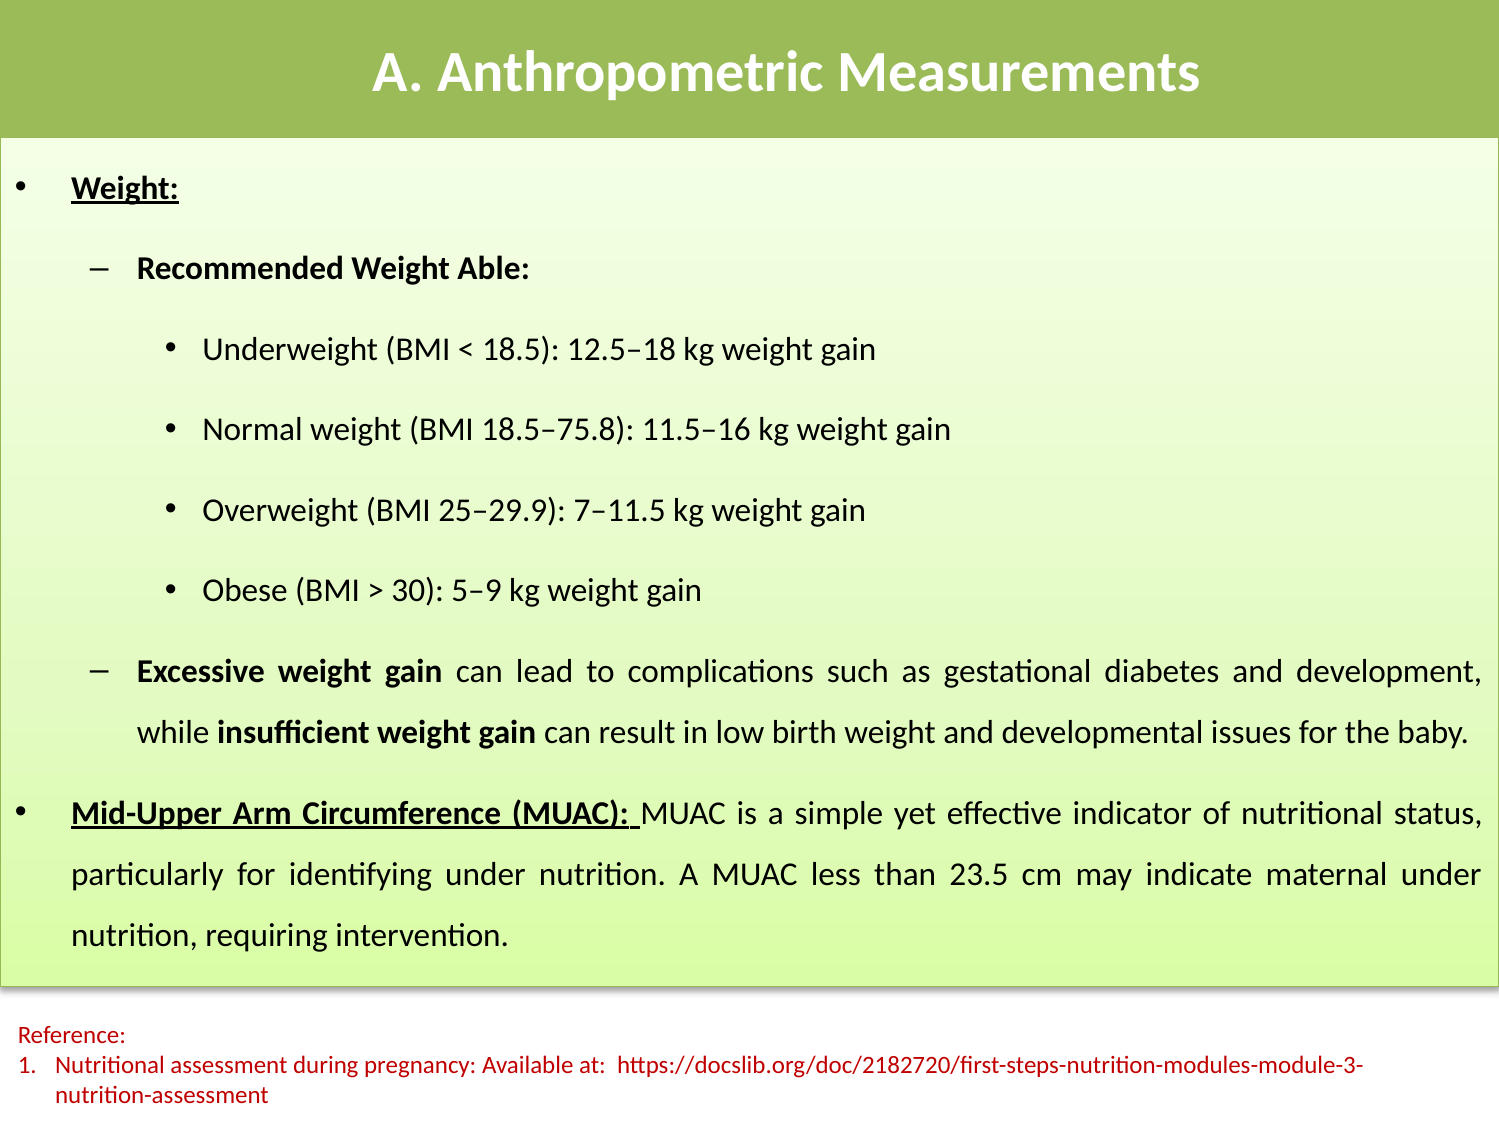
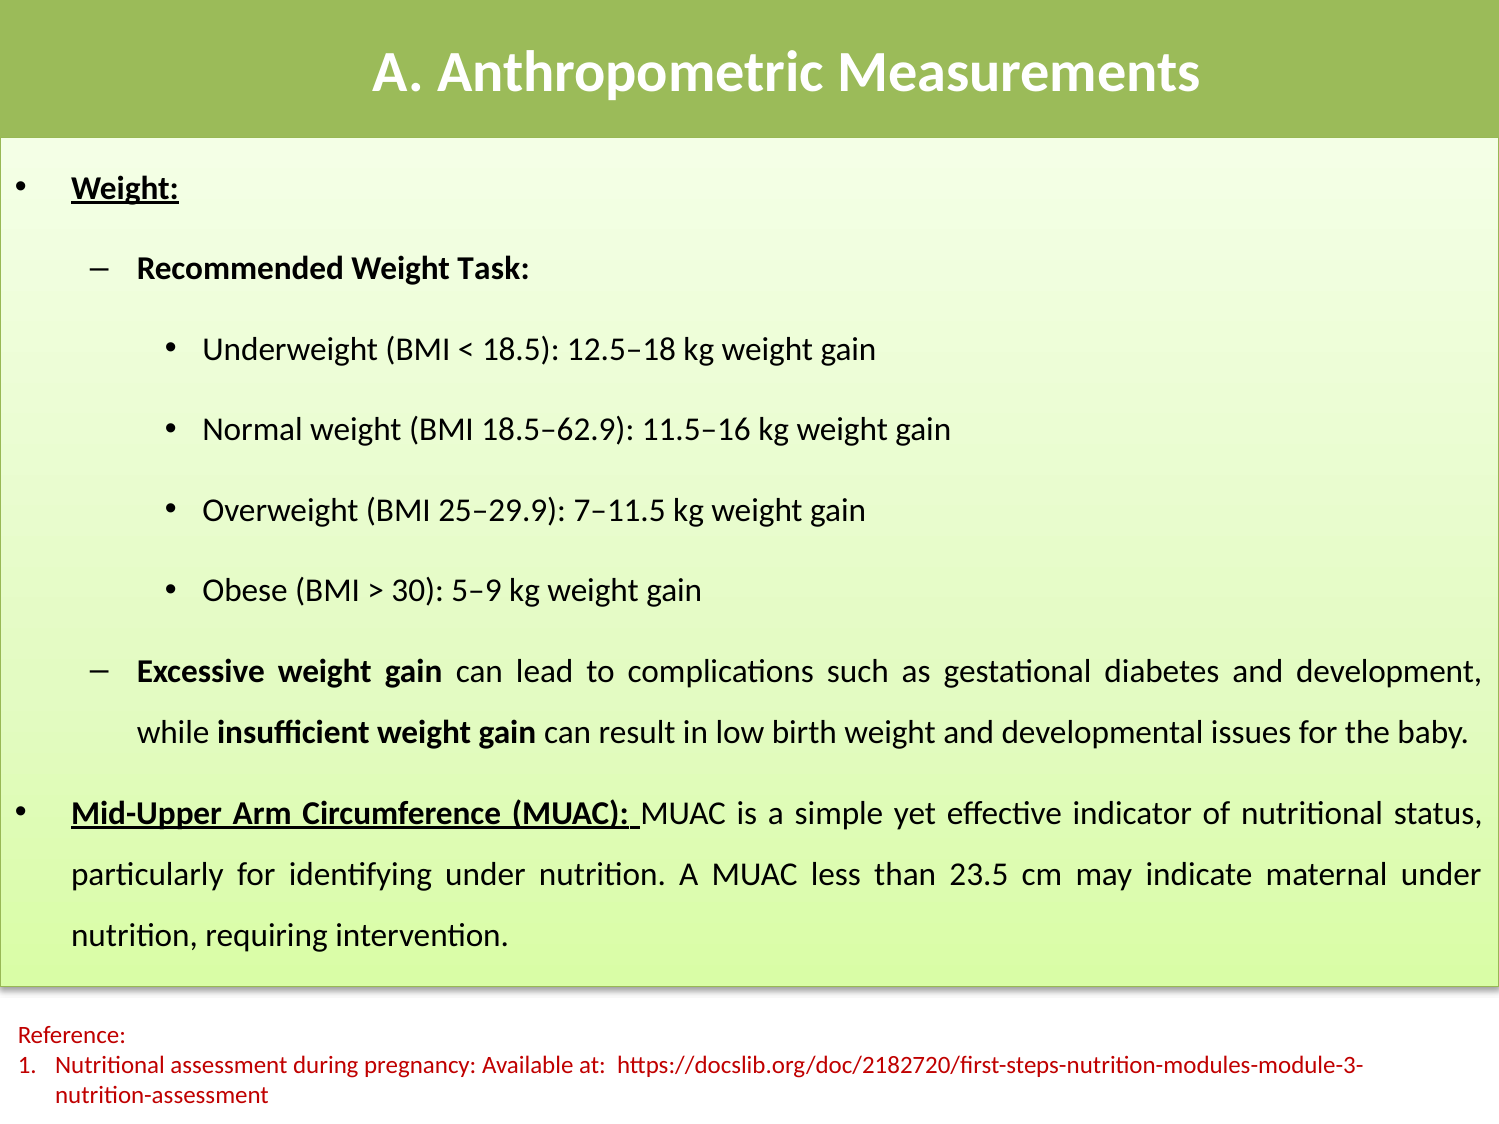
Able: Able -> Task (494, 269)
18.5–75.8: 18.5–75.8 -> 18.5–62.9 (558, 430)
